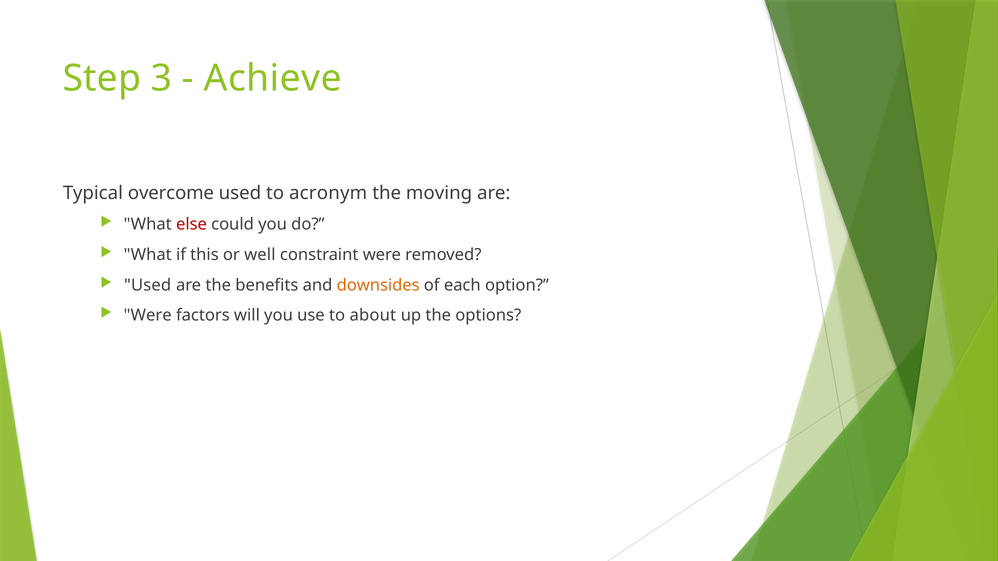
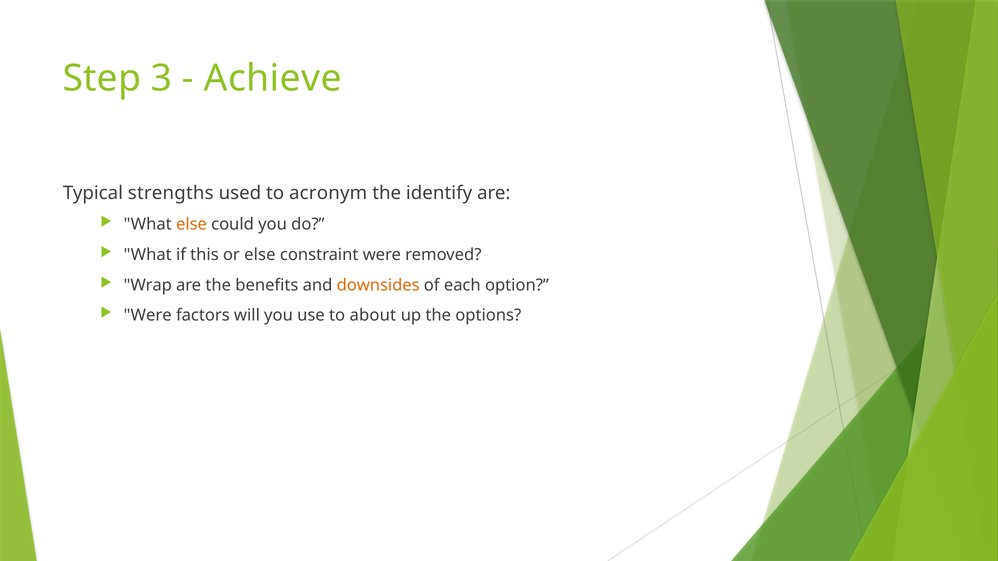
overcome: overcome -> strengths (171, 193)
moving: moving -> identify (439, 193)
else colour: red -> orange (191, 225)
or well: well -> else (260, 255)
Used: Used -> Wrap (148, 285)
